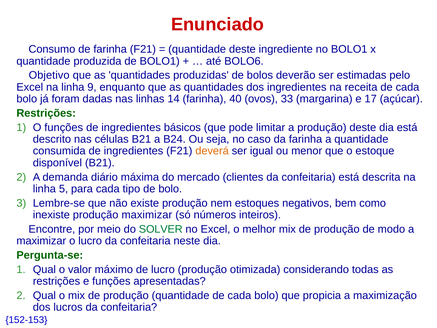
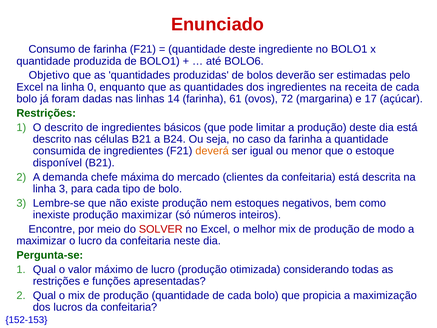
9: 9 -> 0 (92, 87)
40: 40 -> 61 (235, 99)
33: 33 -> 72 (287, 99)
O funções: funções -> descrito (64, 127)
diário: diário -> chefe (104, 177)
linha 5: 5 -> 3 (63, 189)
SOLVER colour: green -> red (161, 229)
